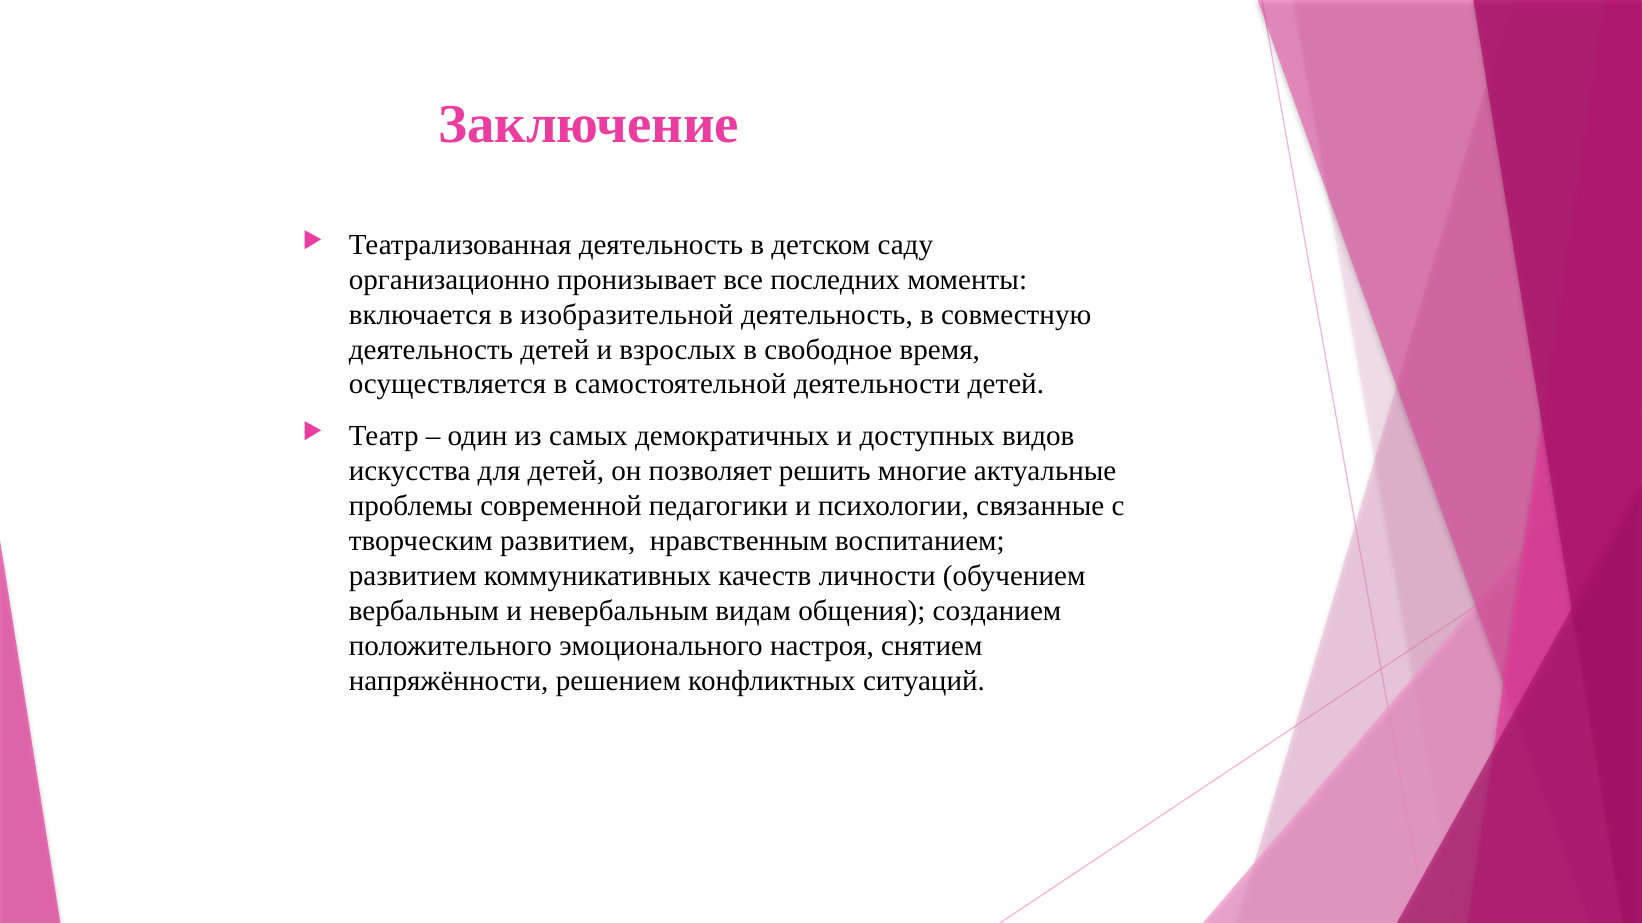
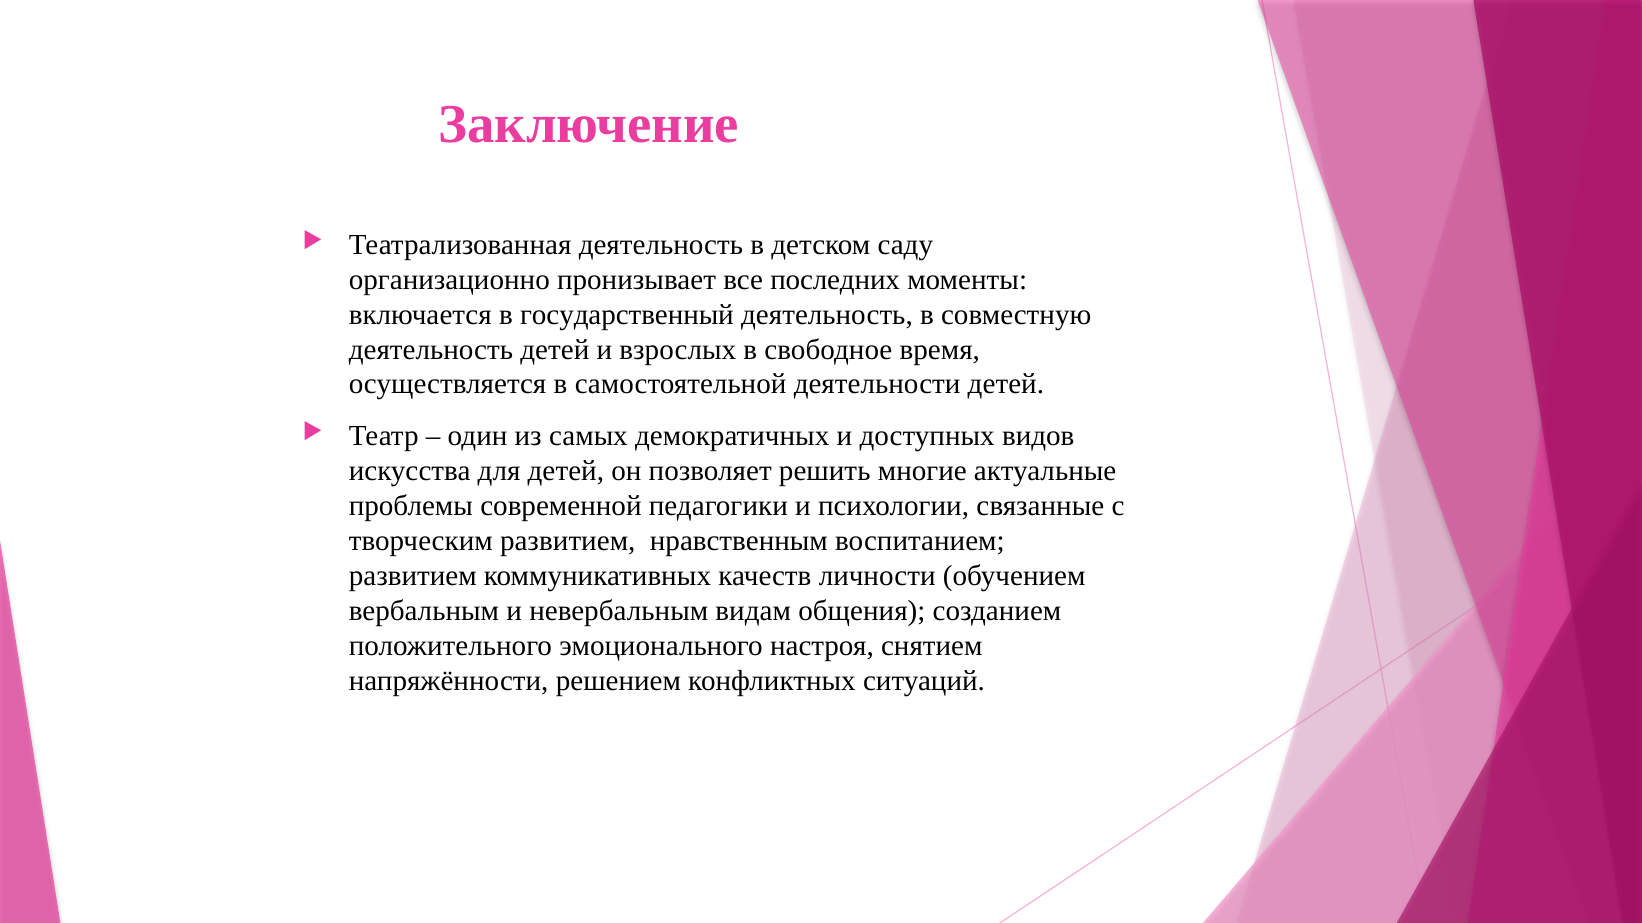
изобразительной: изобразительной -> государственный (627, 315)
